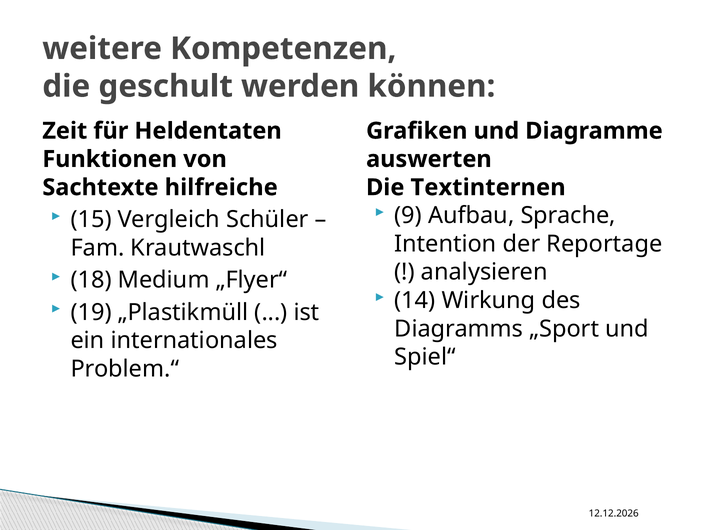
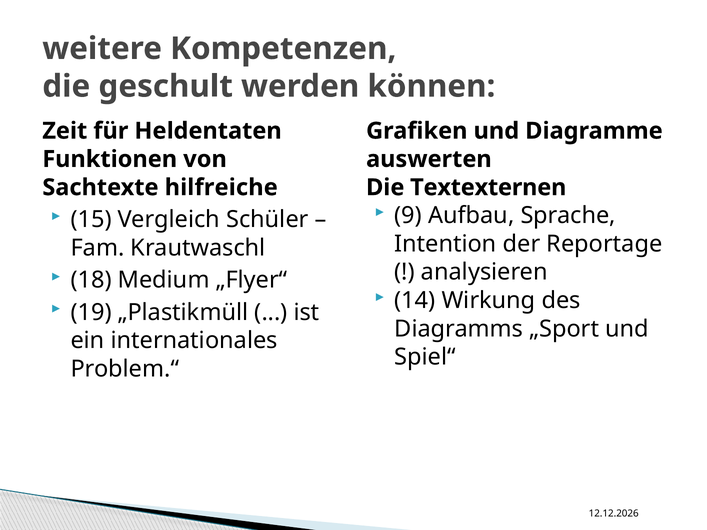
Textinternen: Textinternen -> Textexternen (488, 188)
